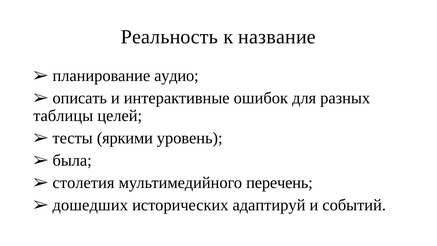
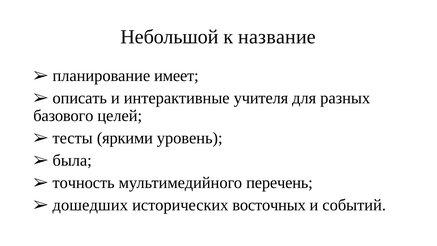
Реальность: Реальность -> Небольшой (170, 37)
аудио: аудио -> имеет (176, 76)
ошибок: ошибок -> учителя (261, 98)
таблицы: таблицы -> базового (63, 116)
столетия: столетия -> точность (84, 183)
адаптируй: адаптируй -> восточных (269, 205)
